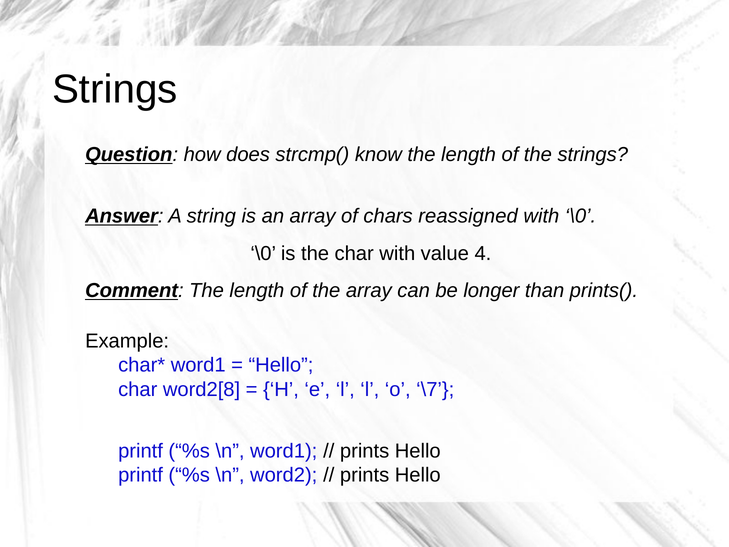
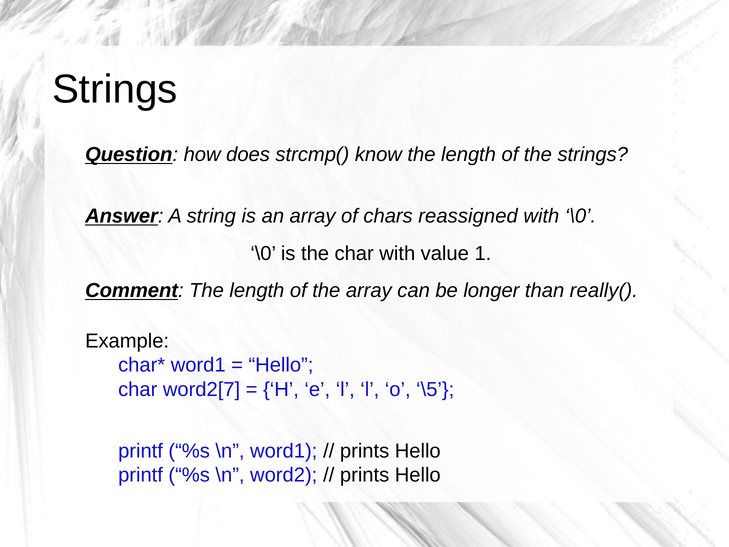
4: 4 -> 1 (483, 253)
prints(: prints( -> really( (604, 290)
word2[8: word2[8 -> word2[7 (202, 389)
\7: \7 -> \5 (435, 389)
